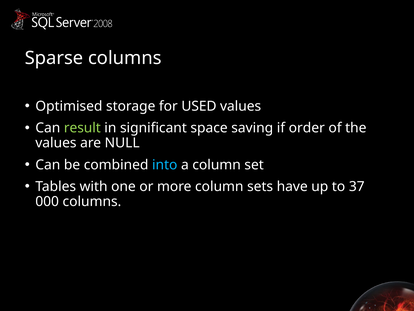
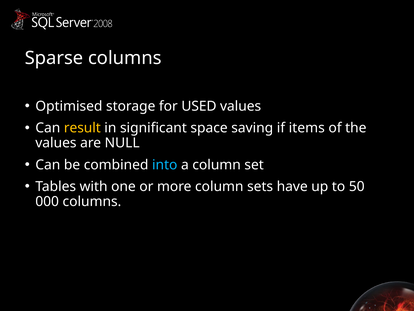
result colour: light green -> yellow (82, 128)
order: order -> items (307, 128)
37: 37 -> 50 (357, 186)
